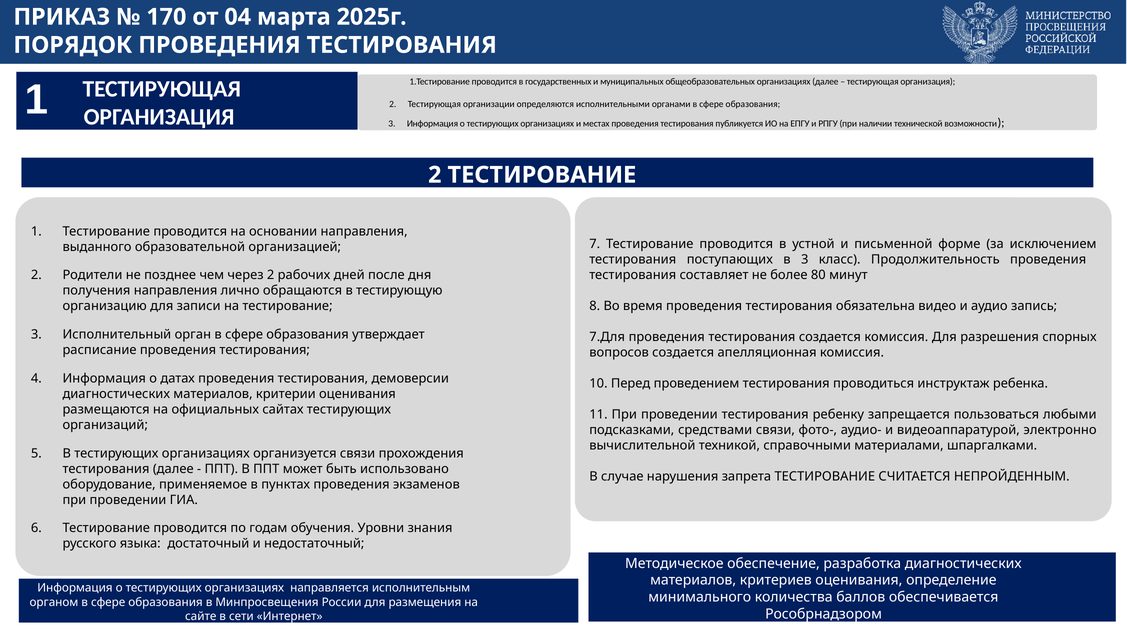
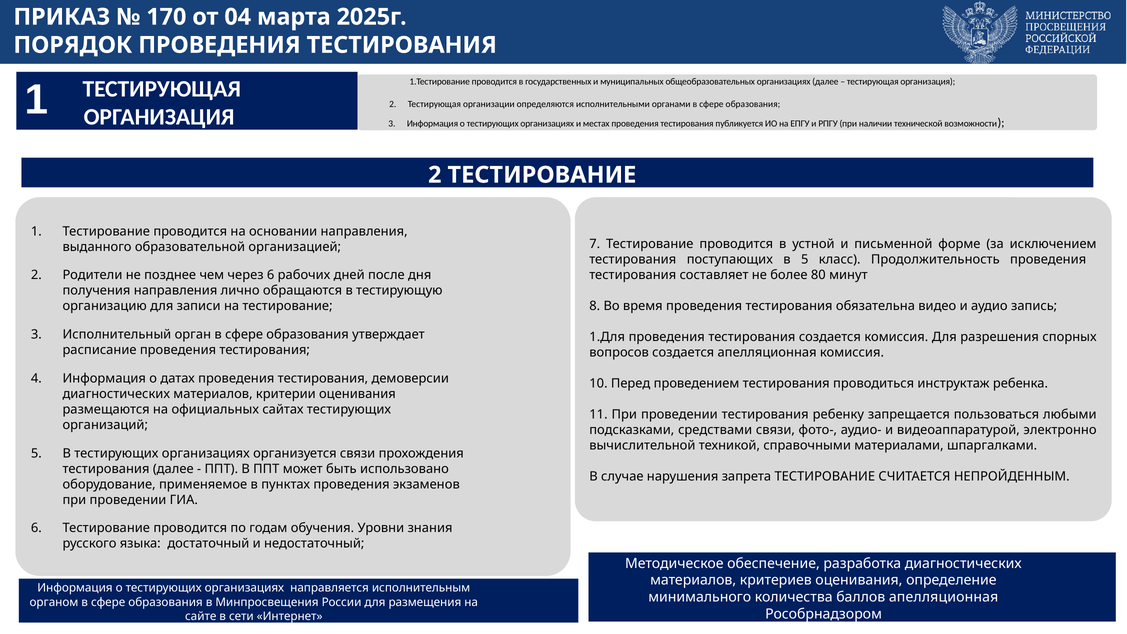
в 3: 3 -> 5 (805, 259)
через 2: 2 -> 6 (271, 275)
7.Для: 7.Для -> 1.Для (607, 337)
баллов обеспечивается: обеспечивается -> апелляционная (944, 597)
